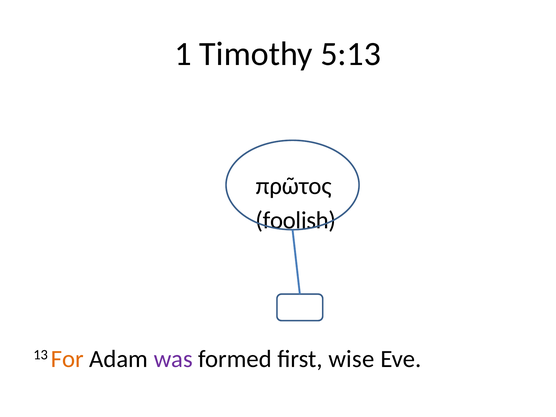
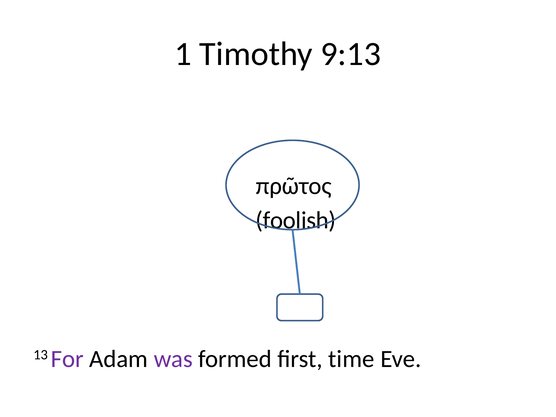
5:13: 5:13 -> 9:13 (351, 54)
For colour: orange -> purple (67, 359)
wise: wise -> time (351, 359)
